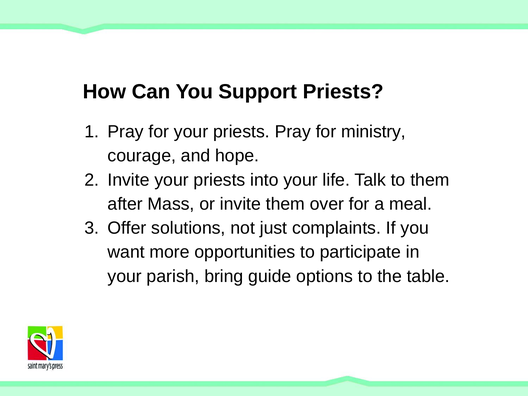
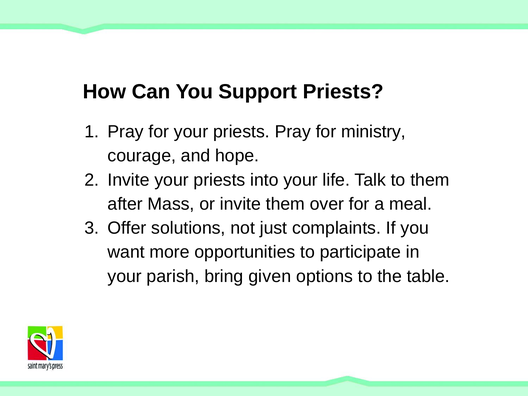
guide: guide -> given (270, 276)
